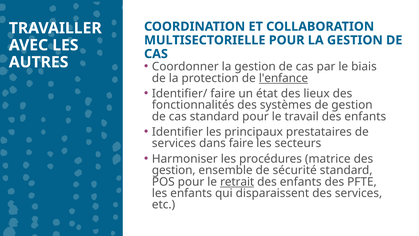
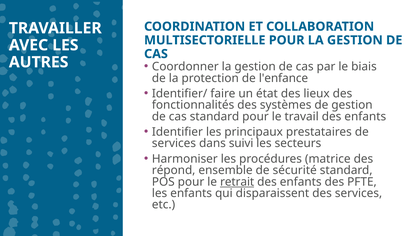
l'enfance underline: present -> none (283, 78)
dans faire: faire -> suivi (241, 143)
gestion: gestion -> répond (174, 170)
